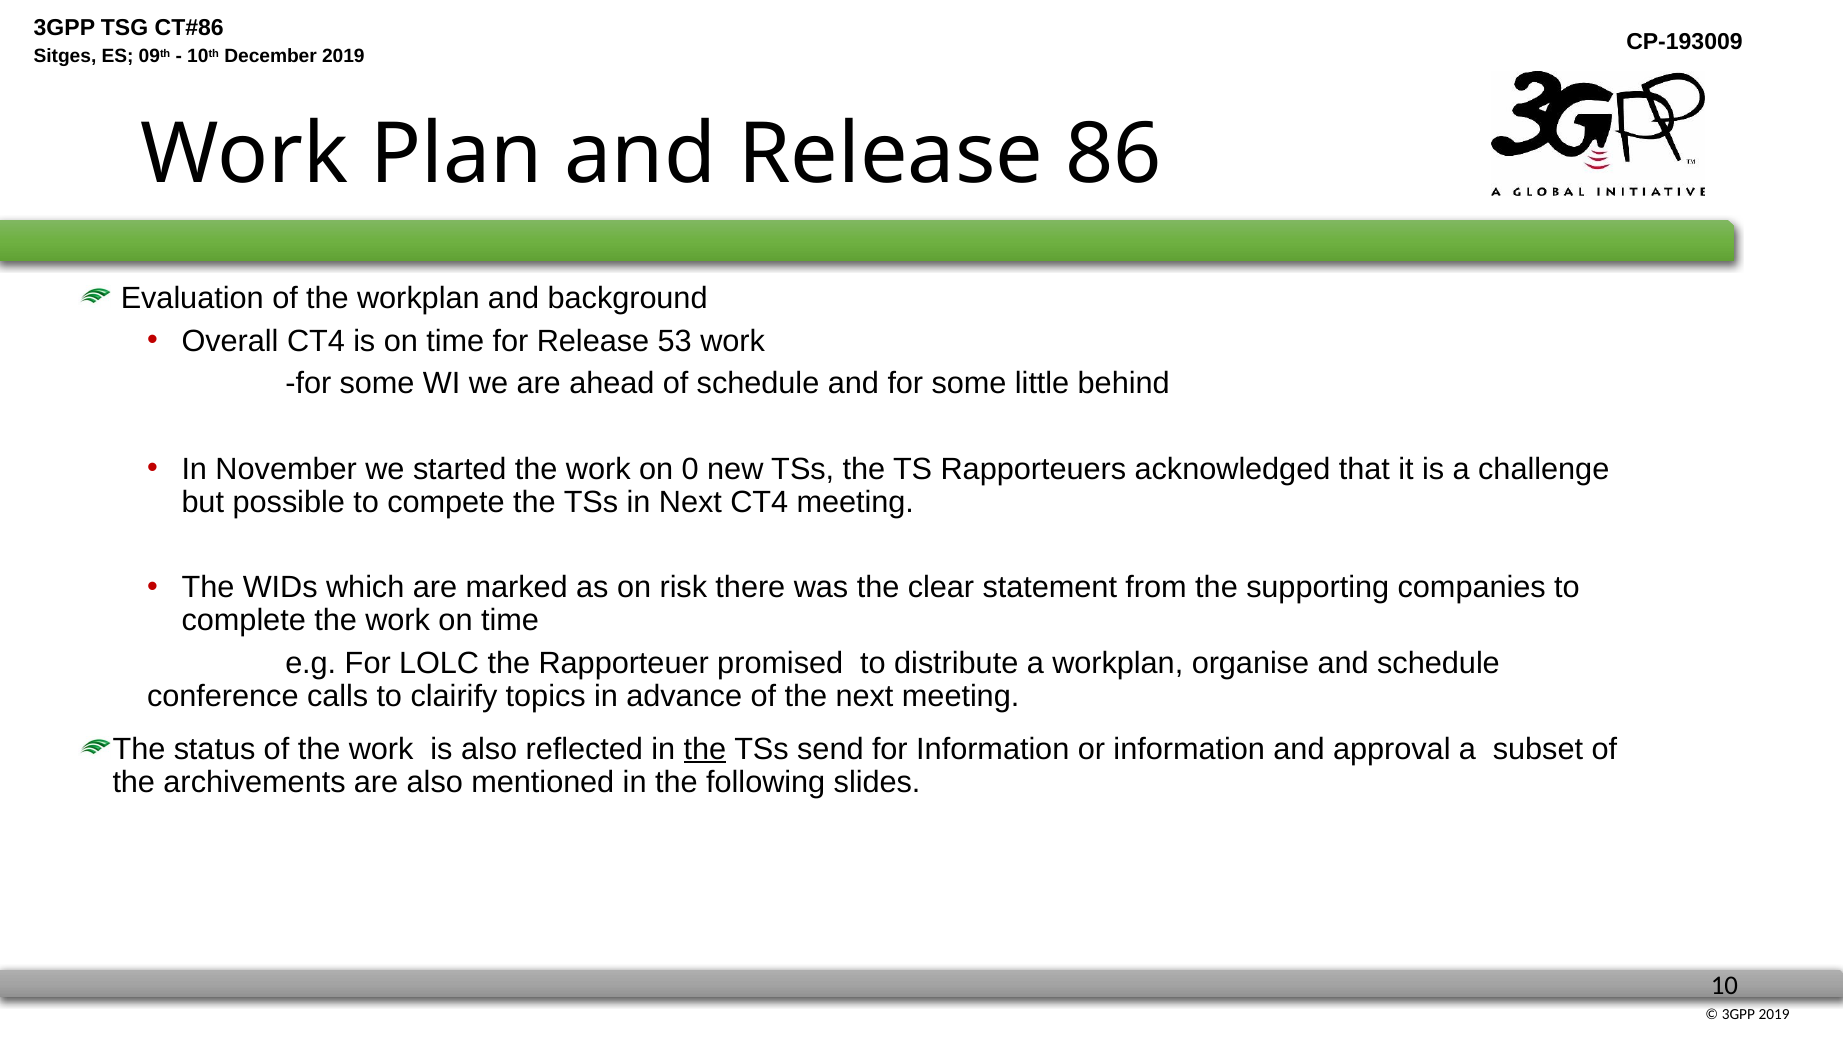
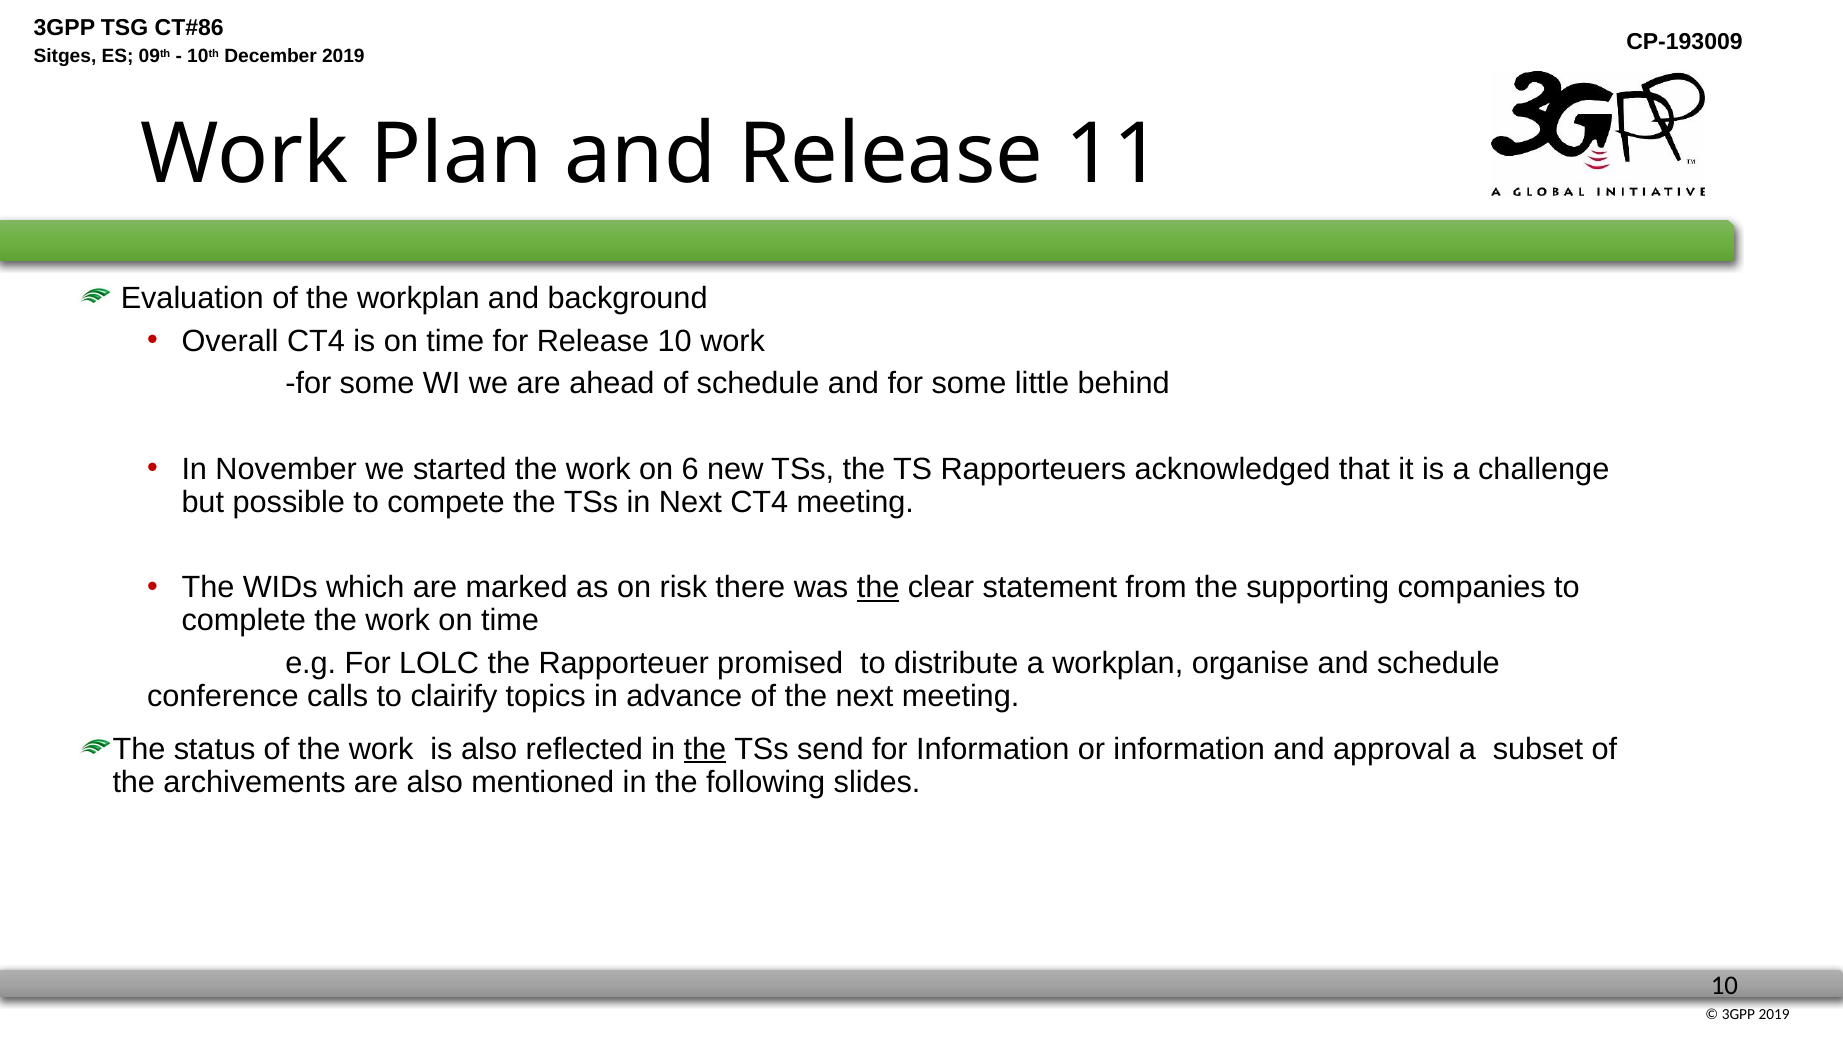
86: 86 -> 11 (1113, 155)
Release 53: 53 -> 10 (675, 341)
0: 0 -> 6 (690, 469)
the underline: none -> present (878, 587)
